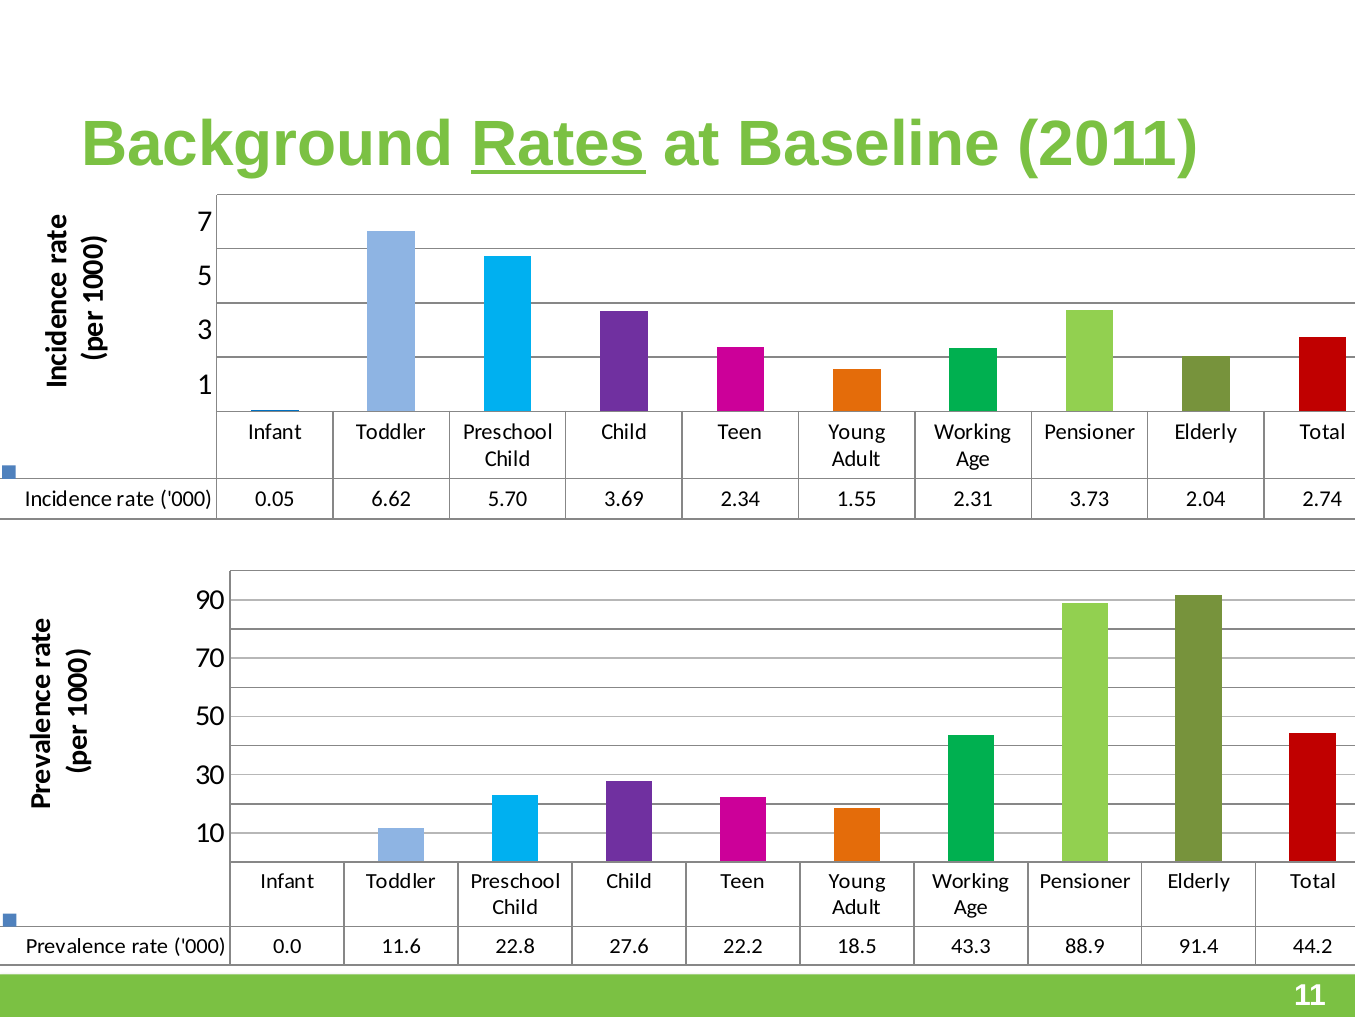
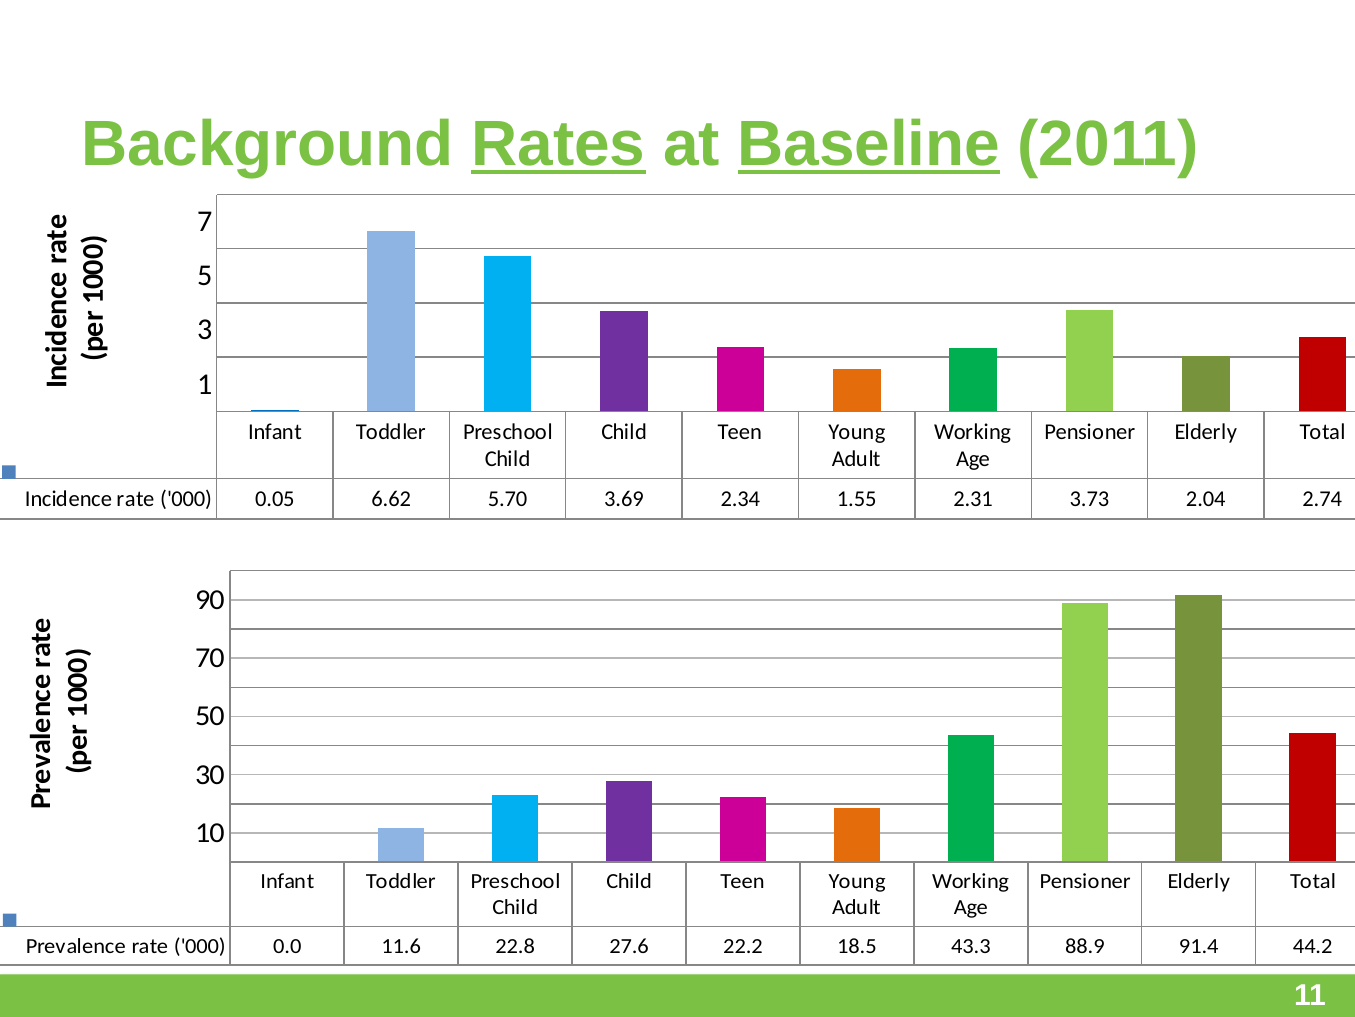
Baseline underline: none -> present (869, 144)
